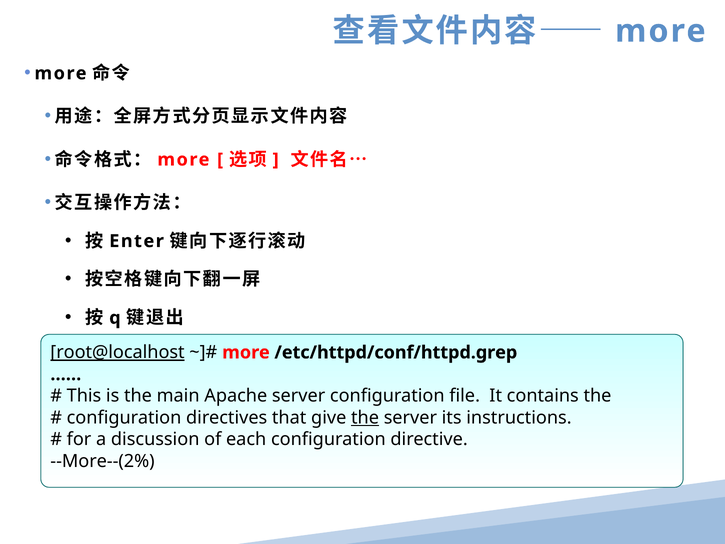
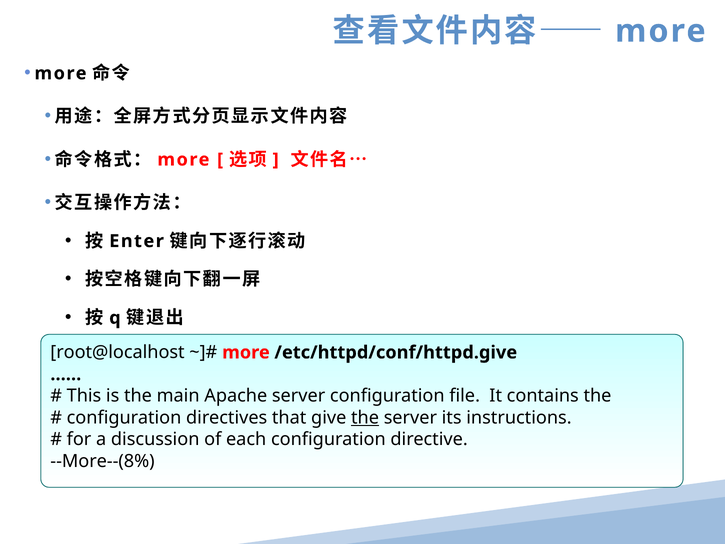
root@localhost underline: present -> none (117, 352)
/etc/httpd/conf/httpd.grep: /etc/httpd/conf/httpd.grep -> /etc/httpd/conf/httpd.give (396, 352)
--More--(2%: --More--(2% -> --More--(8% (102, 461)
